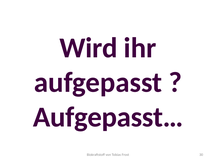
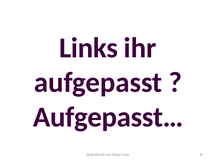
Wird: Wird -> Links (88, 48)
